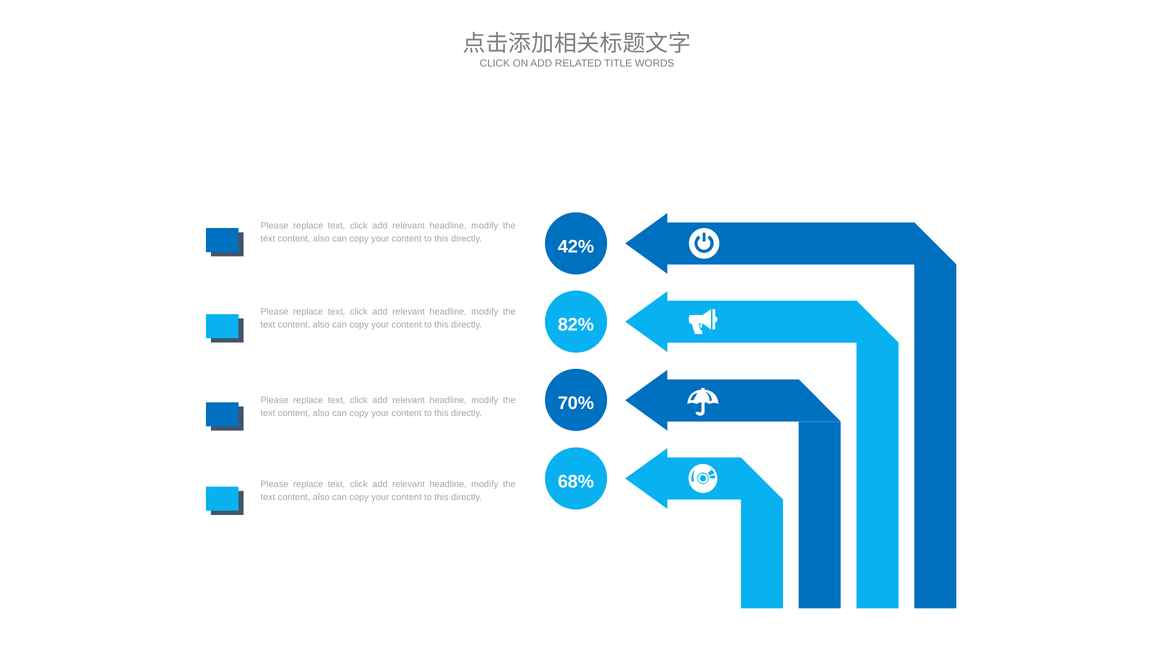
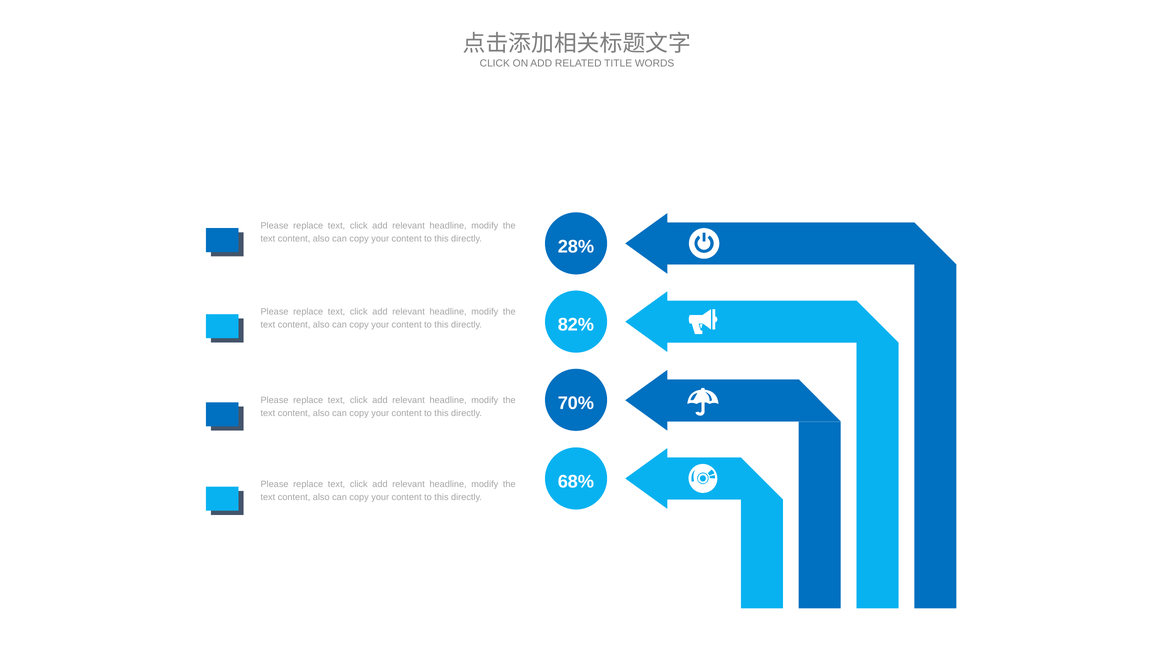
42%: 42% -> 28% (576, 247)
